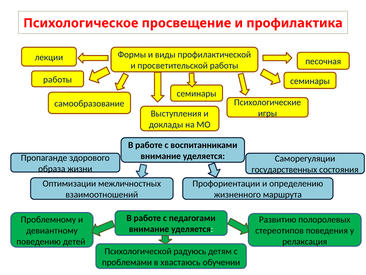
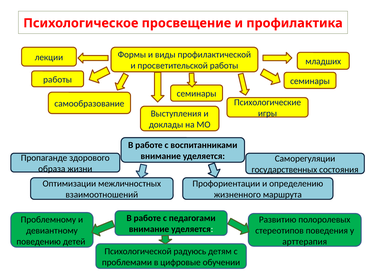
песочная: песочная -> младших (323, 61)
релаксация: релаксация -> арттерапия (305, 241)
хвастаюсь: хвастаюсь -> цифровые (181, 262)
